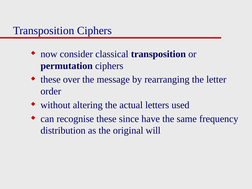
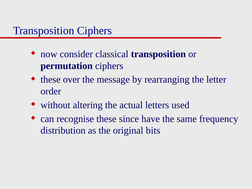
will: will -> bits (153, 131)
